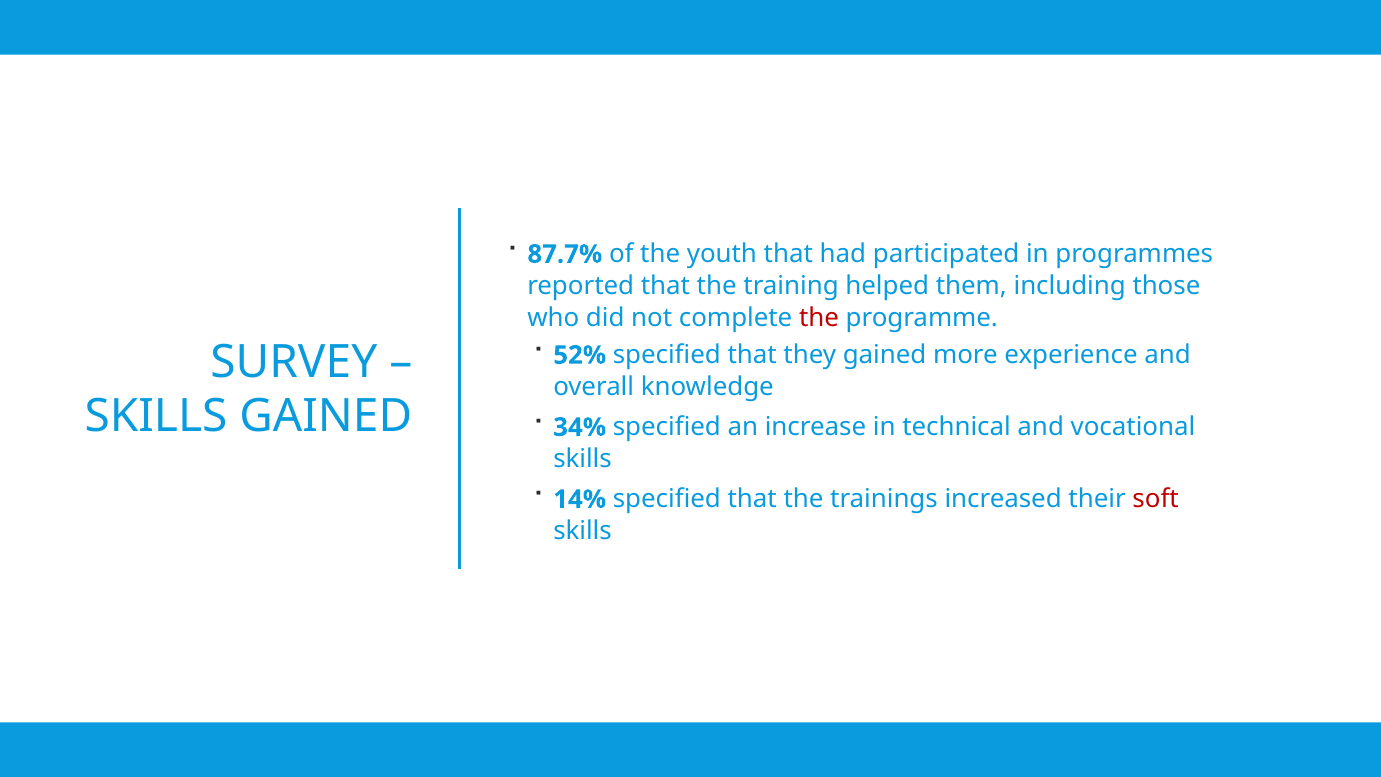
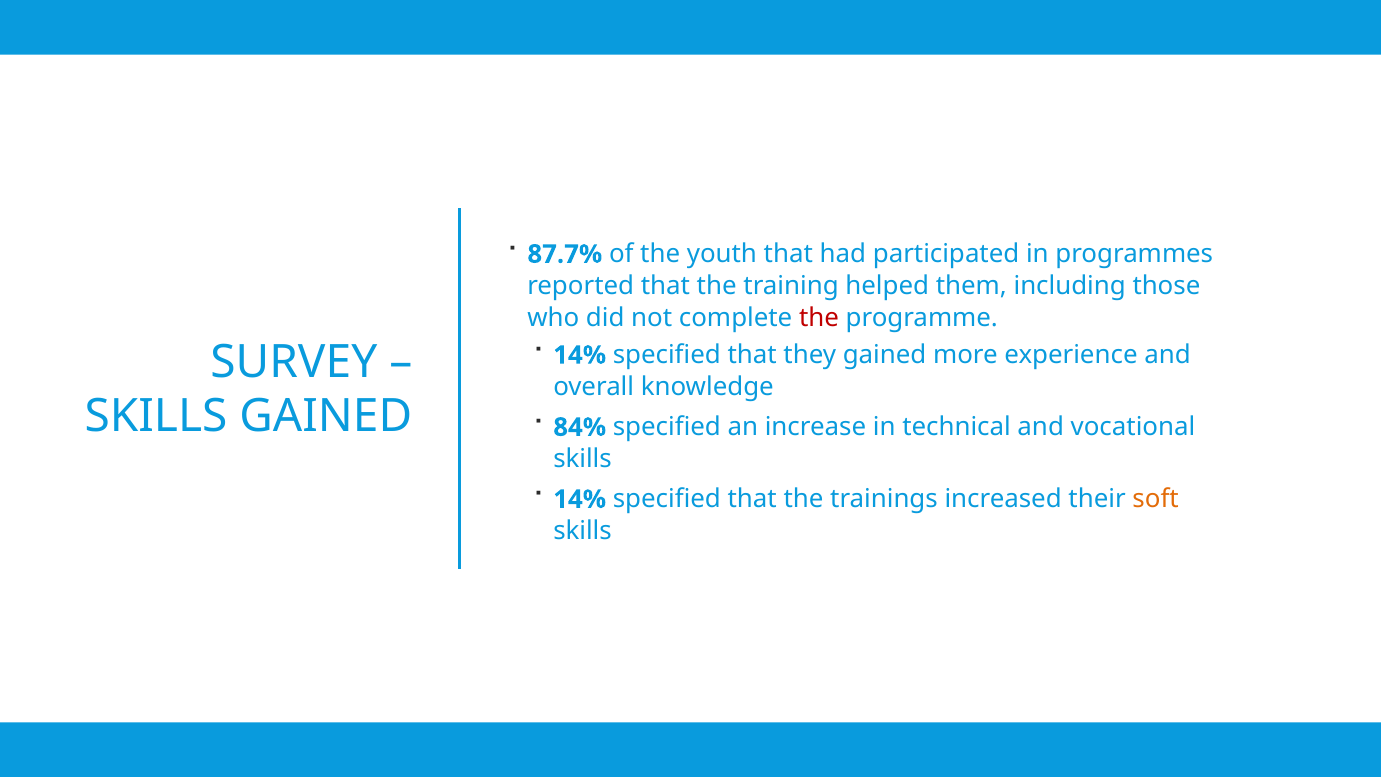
52%: 52% -> 14% (580, 355)
34%: 34% -> 84% (580, 427)
soft colour: red -> orange (1156, 499)
